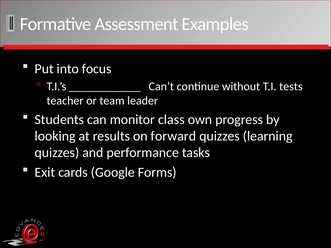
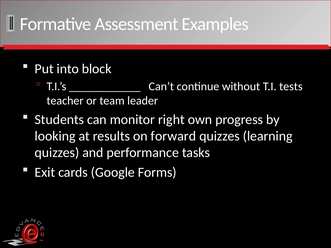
focus: focus -> block (97, 69)
class: class -> right (171, 120)
